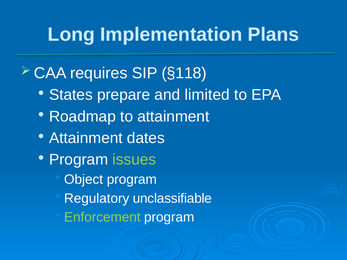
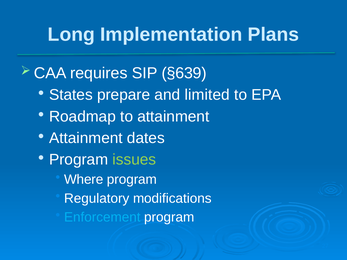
§118: §118 -> §639 (184, 73)
Object: Object -> Where (84, 180)
unclassifiable: unclassifiable -> modifications (172, 199)
Enforcement colour: light green -> light blue (102, 218)
